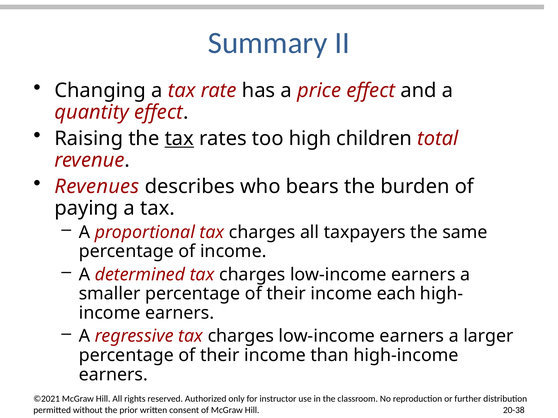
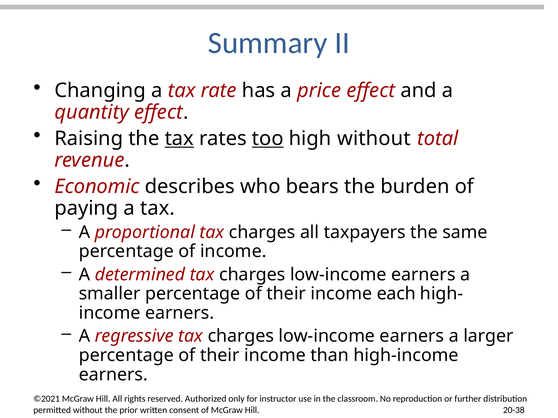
too underline: none -> present (268, 139)
high children: children -> without (374, 139)
Revenues: Revenues -> Economic (97, 187)
